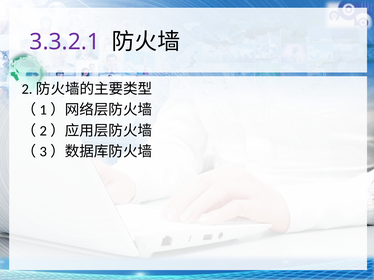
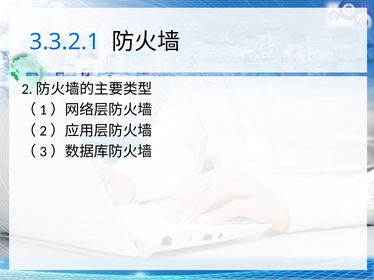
3.3.2.1 colour: purple -> blue (65, 42)
